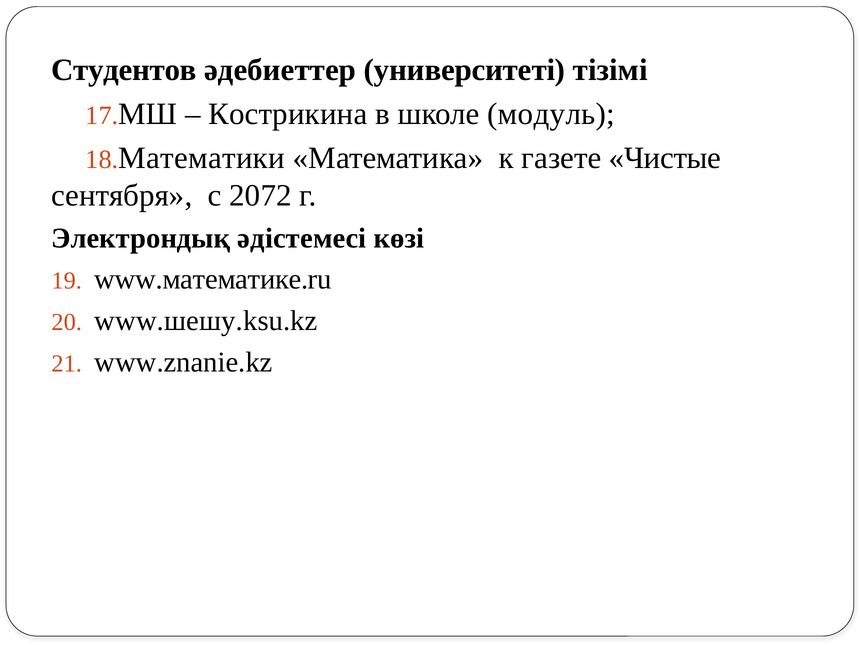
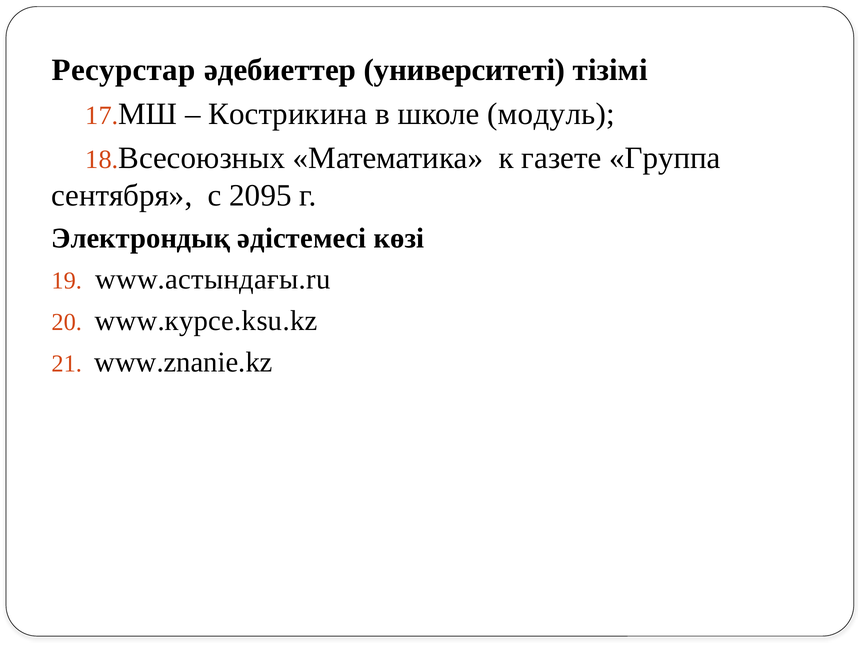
Студентов: Студентов -> Ресурстар (124, 70)
Математики: Математики -> Всесоюзных (202, 158)
Чистые: Чистые -> Группа (665, 158)
2072: 2072 -> 2095 (261, 195)
www.математике.ru: www.математике.ru -> www.астындағы.ru (213, 279)
www.шешу.ksu.kz: www.шешу.ksu.kz -> www.курсе.ksu.kz (206, 321)
